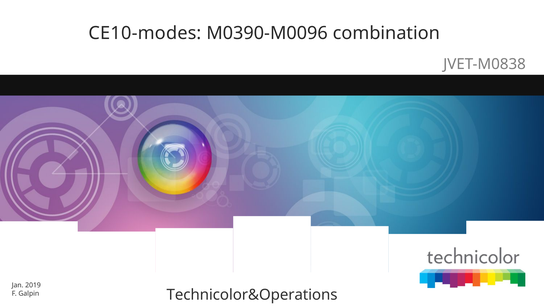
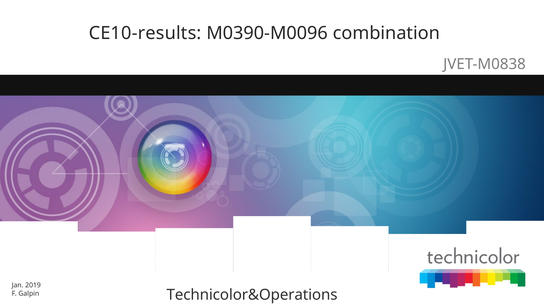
CE10-modes: CE10-modes -> CE10-results (145, 33)
